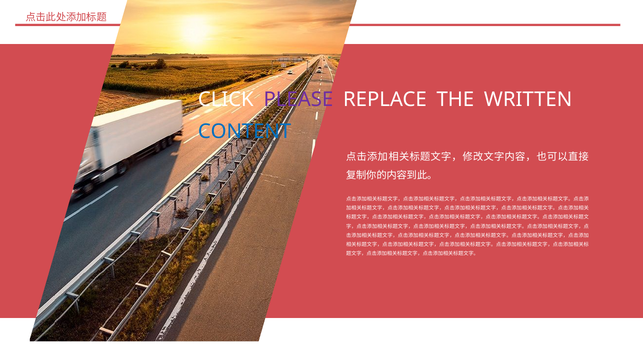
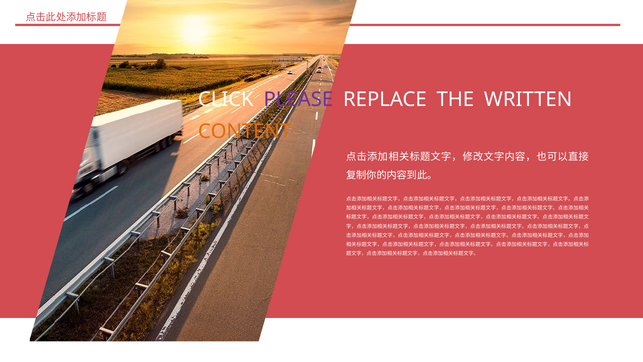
CONTENT colour: blue -> orange (245, 131)
